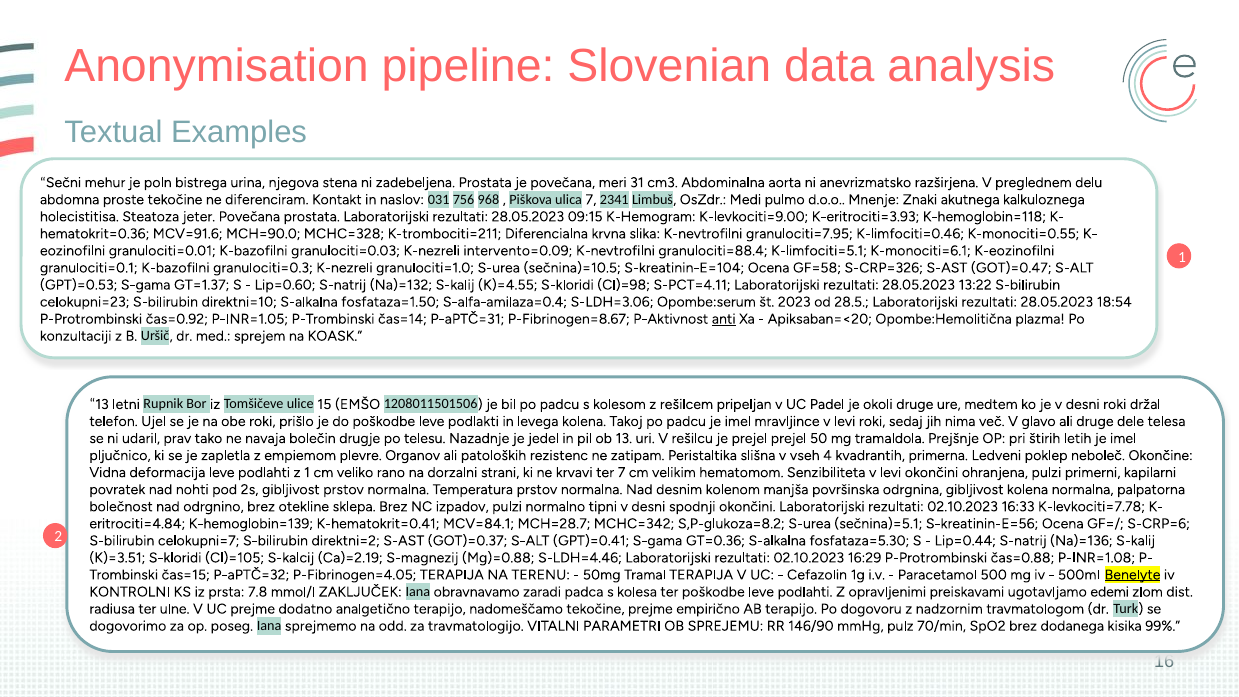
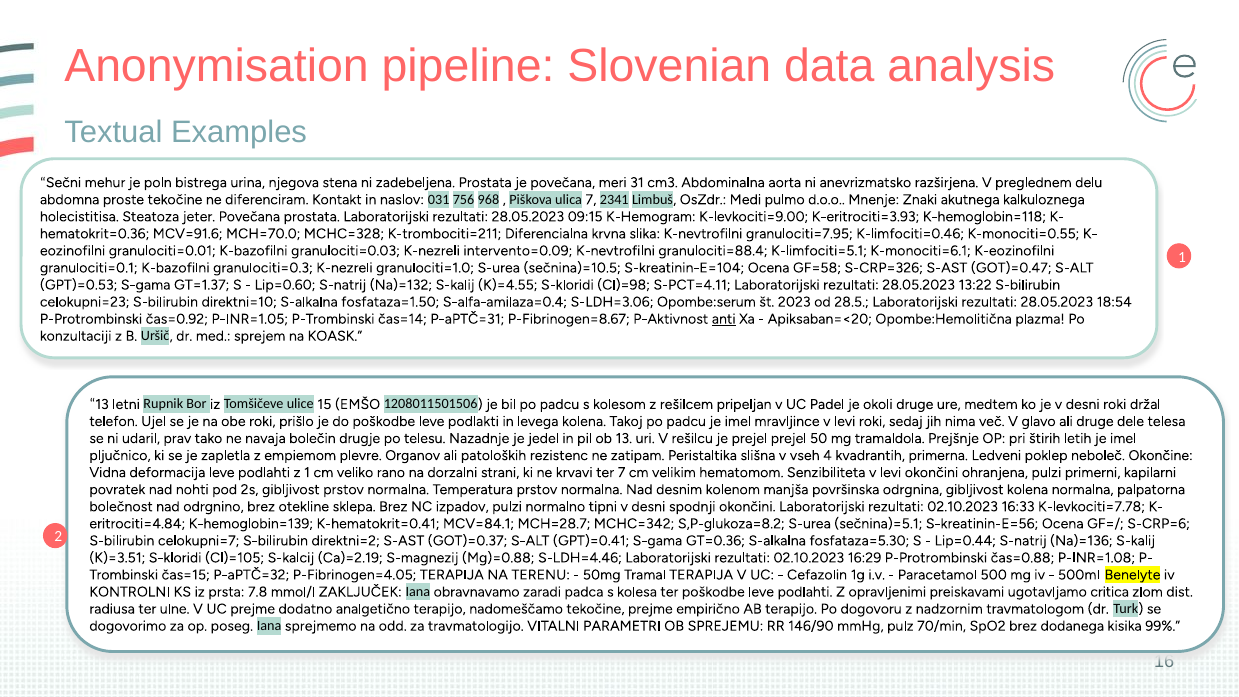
MCH=90.0: MCH=90.0 -> MCH=70.0 (263, 234)
Benelyte underline: present -> none (1133, 575)
edemi: edemi -> critica (1110, 592)
